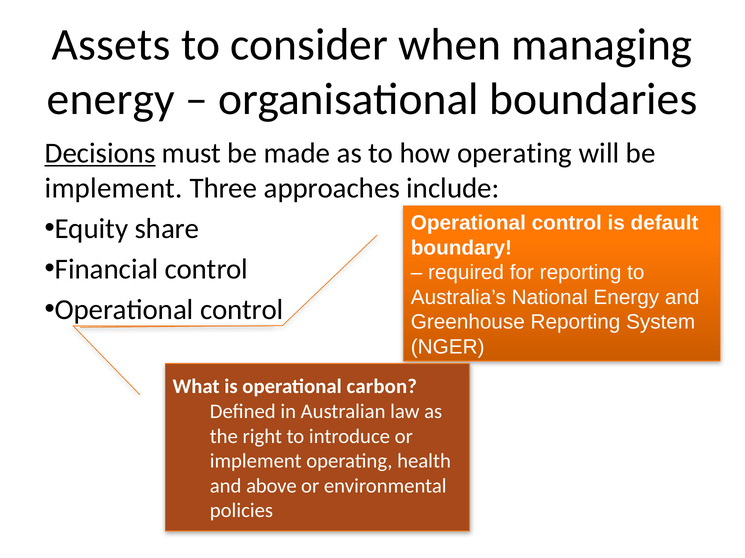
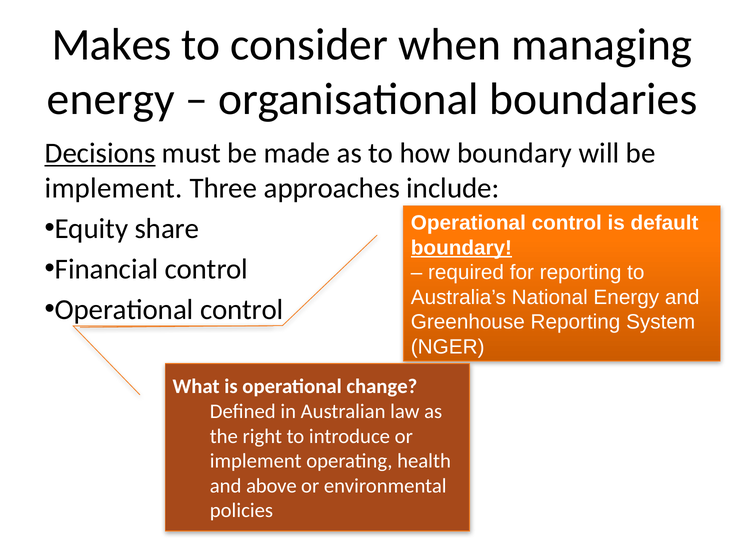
Assets: Assets -> Makes (112, 45)
how operating: operating -> boundary (514, 154)
boundary underline: none -> present (461, 248)
carbon: carbon -> change (382, 387)
